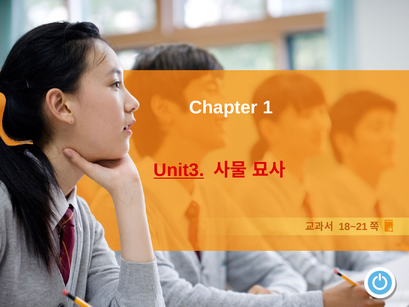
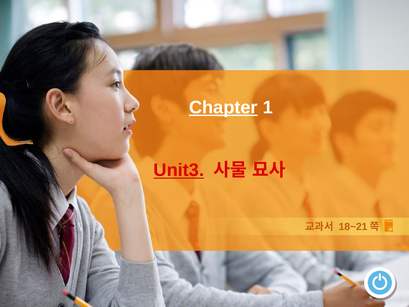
Chapter underline: none -> present (223, 107)
